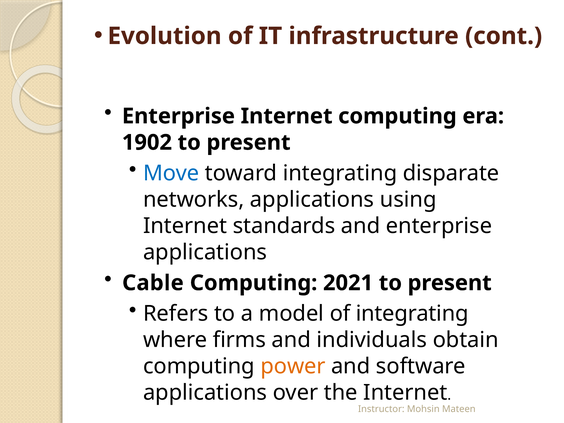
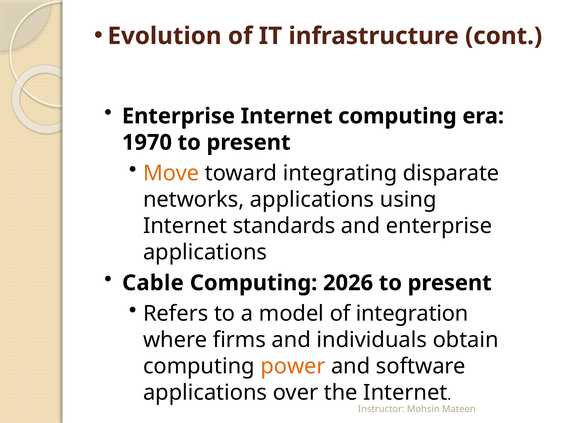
1902: 1902 -> 1970 (147, 142)
Move colour: blue -> orange (171, 173)
2021: 2021 -> 2026 (348, 283)
of integrating: integrating -> integration (412, 314)
